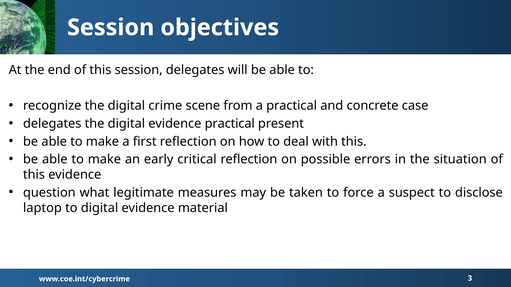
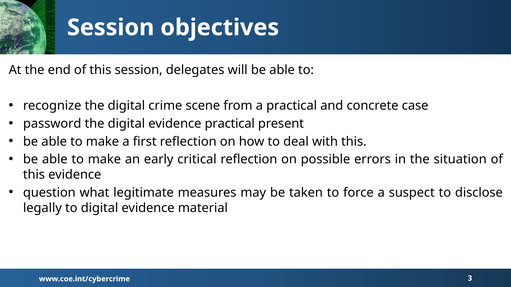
delegates: delegates -> password (52, 124)
laptop: laptop -> legally (42, 208)
